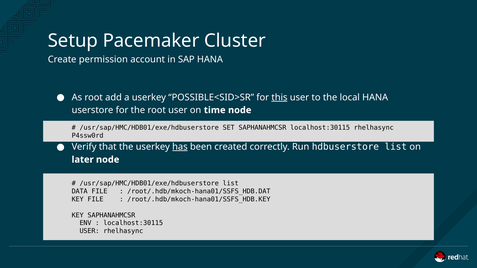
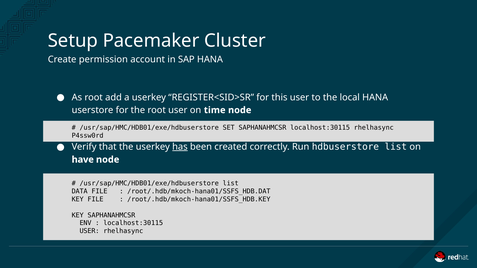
POSSIBLE<SID>SR: POSSIBLE<SID>SR -> REGISTER<SID>SR (211, 97)
this underline: present -> none (279, 97)
later: later -> have (83, 160)
